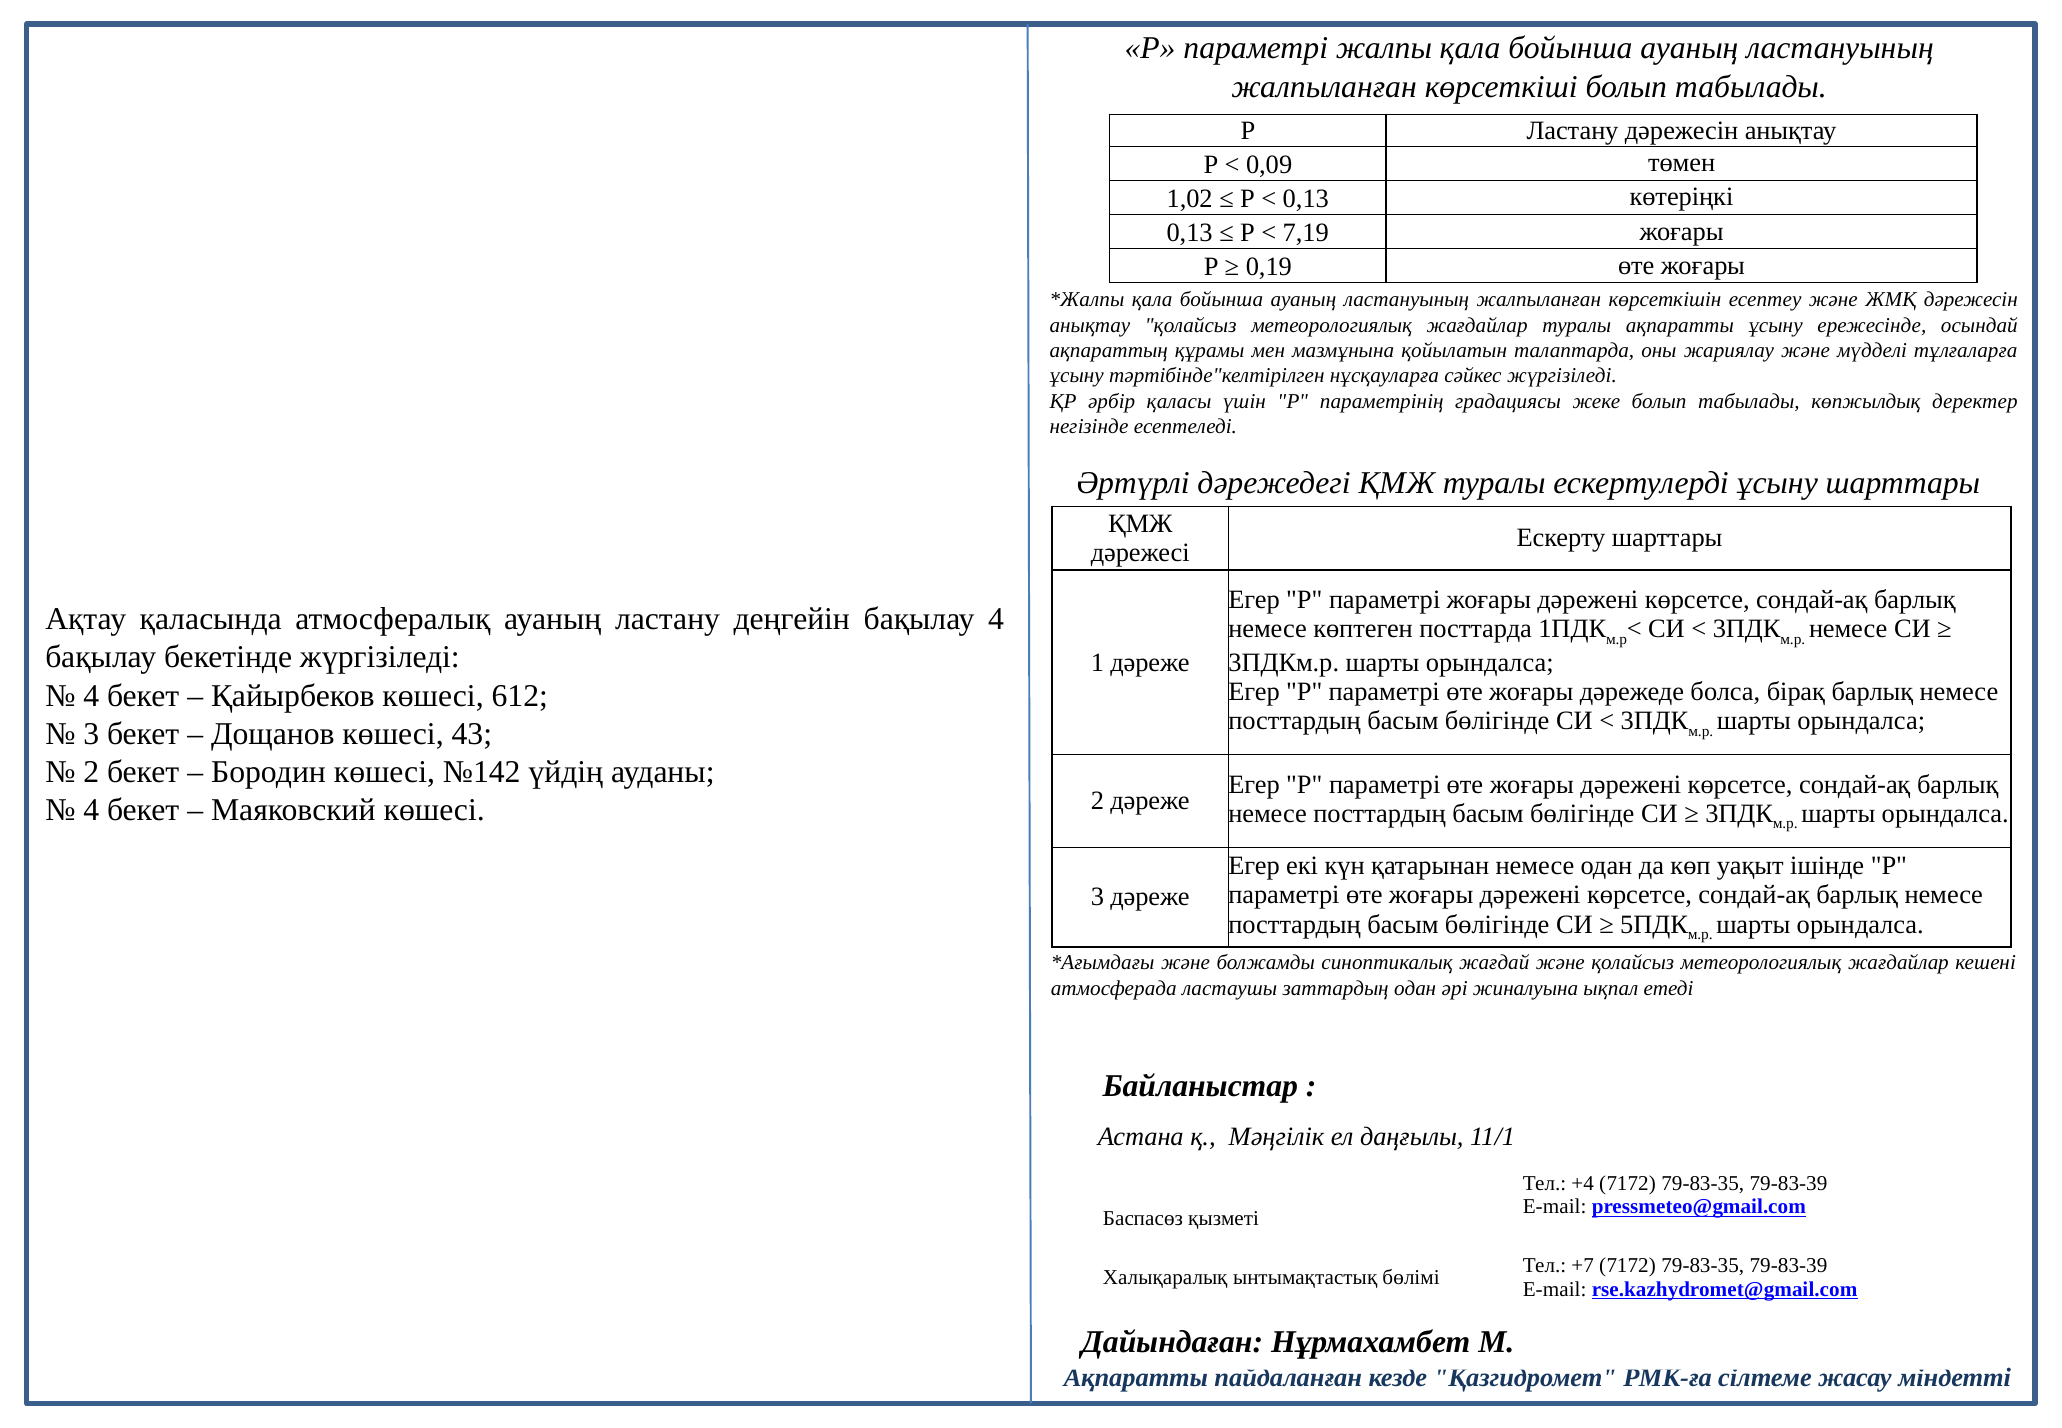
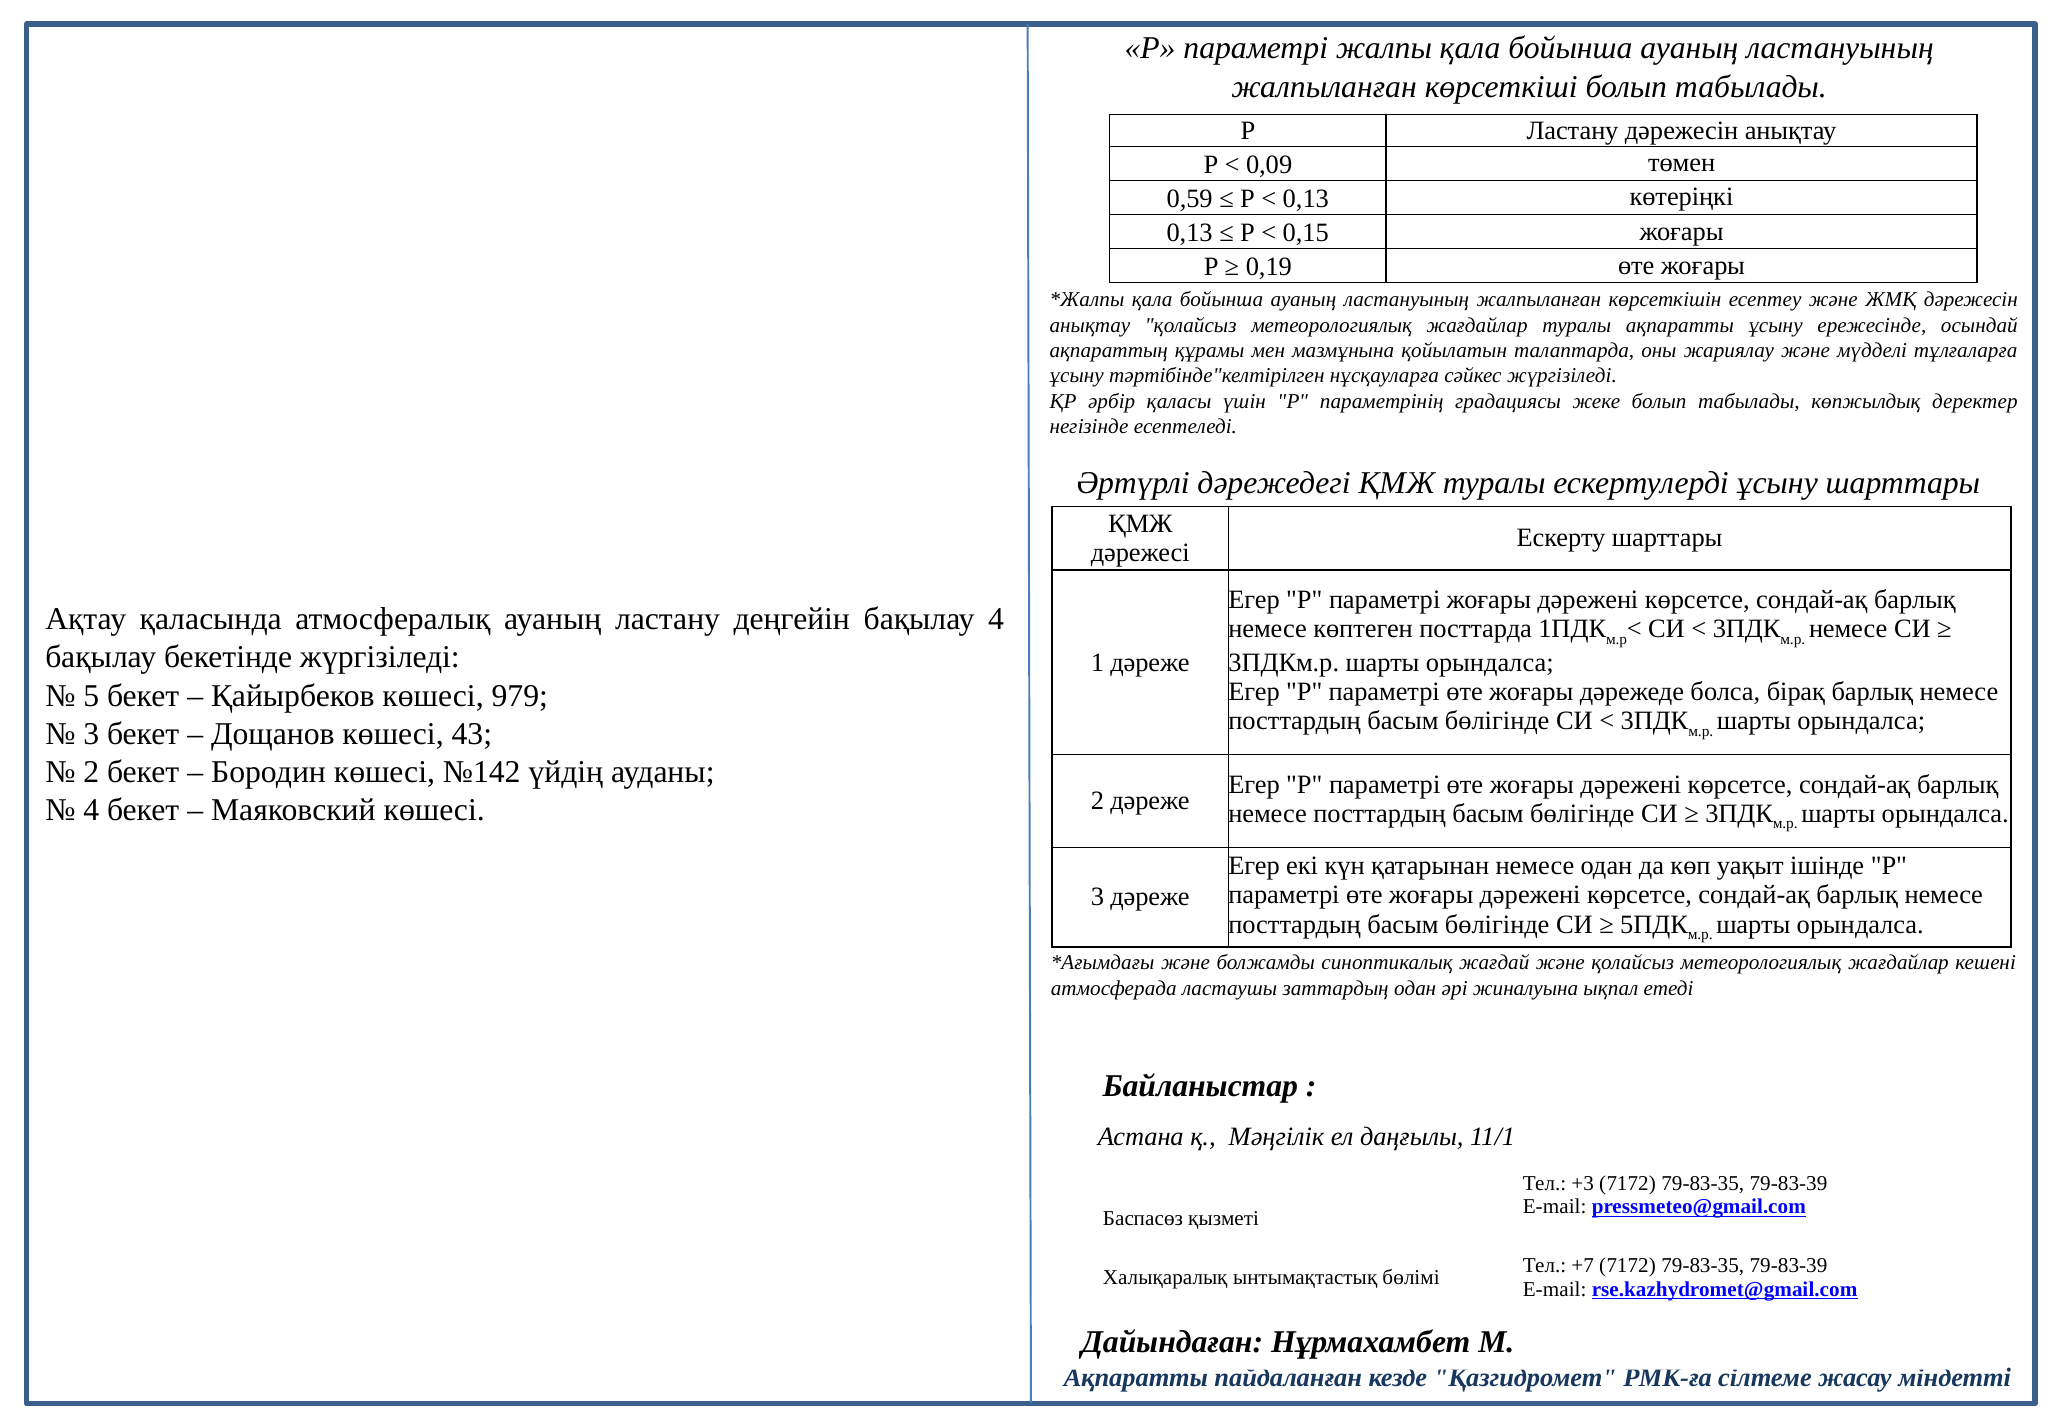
1,02: 1,02 -> 0,59 (1190, 198)
7,19: 7,19 -> 0,15 (1306, 232)
4: 4 -> 5 (91, 695)
612: 612 -> 979 (520, 695)
+4: +4 -> +3 (1583, 1183)
